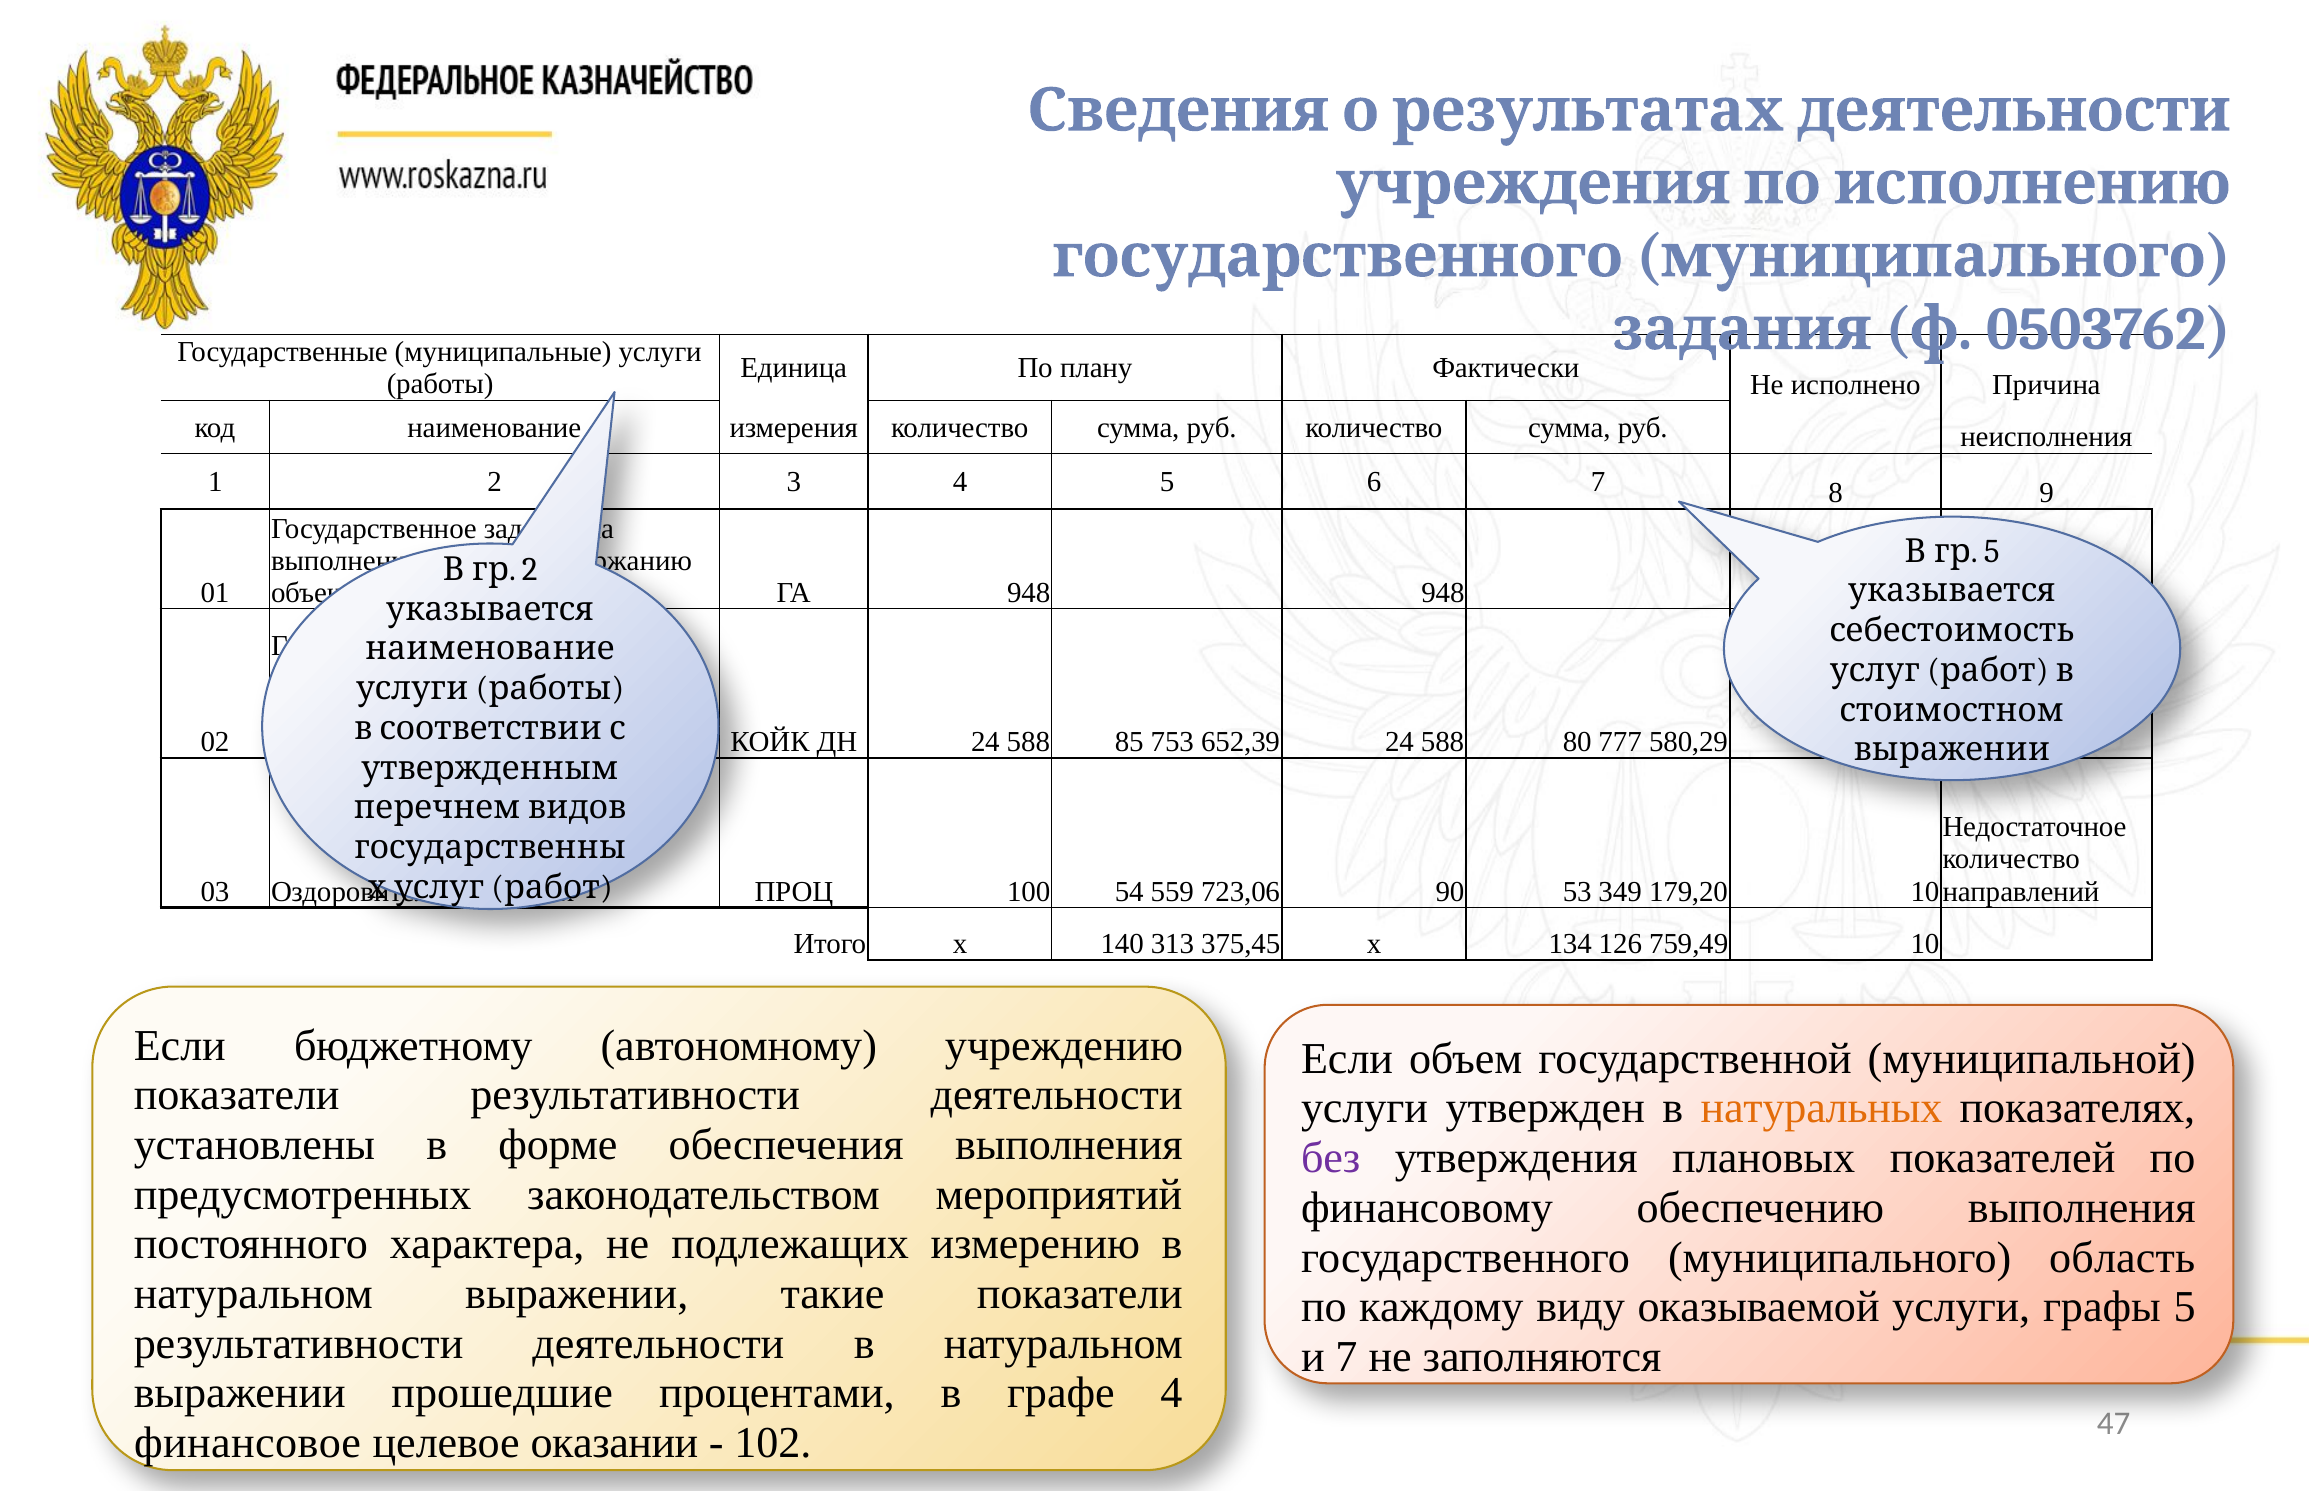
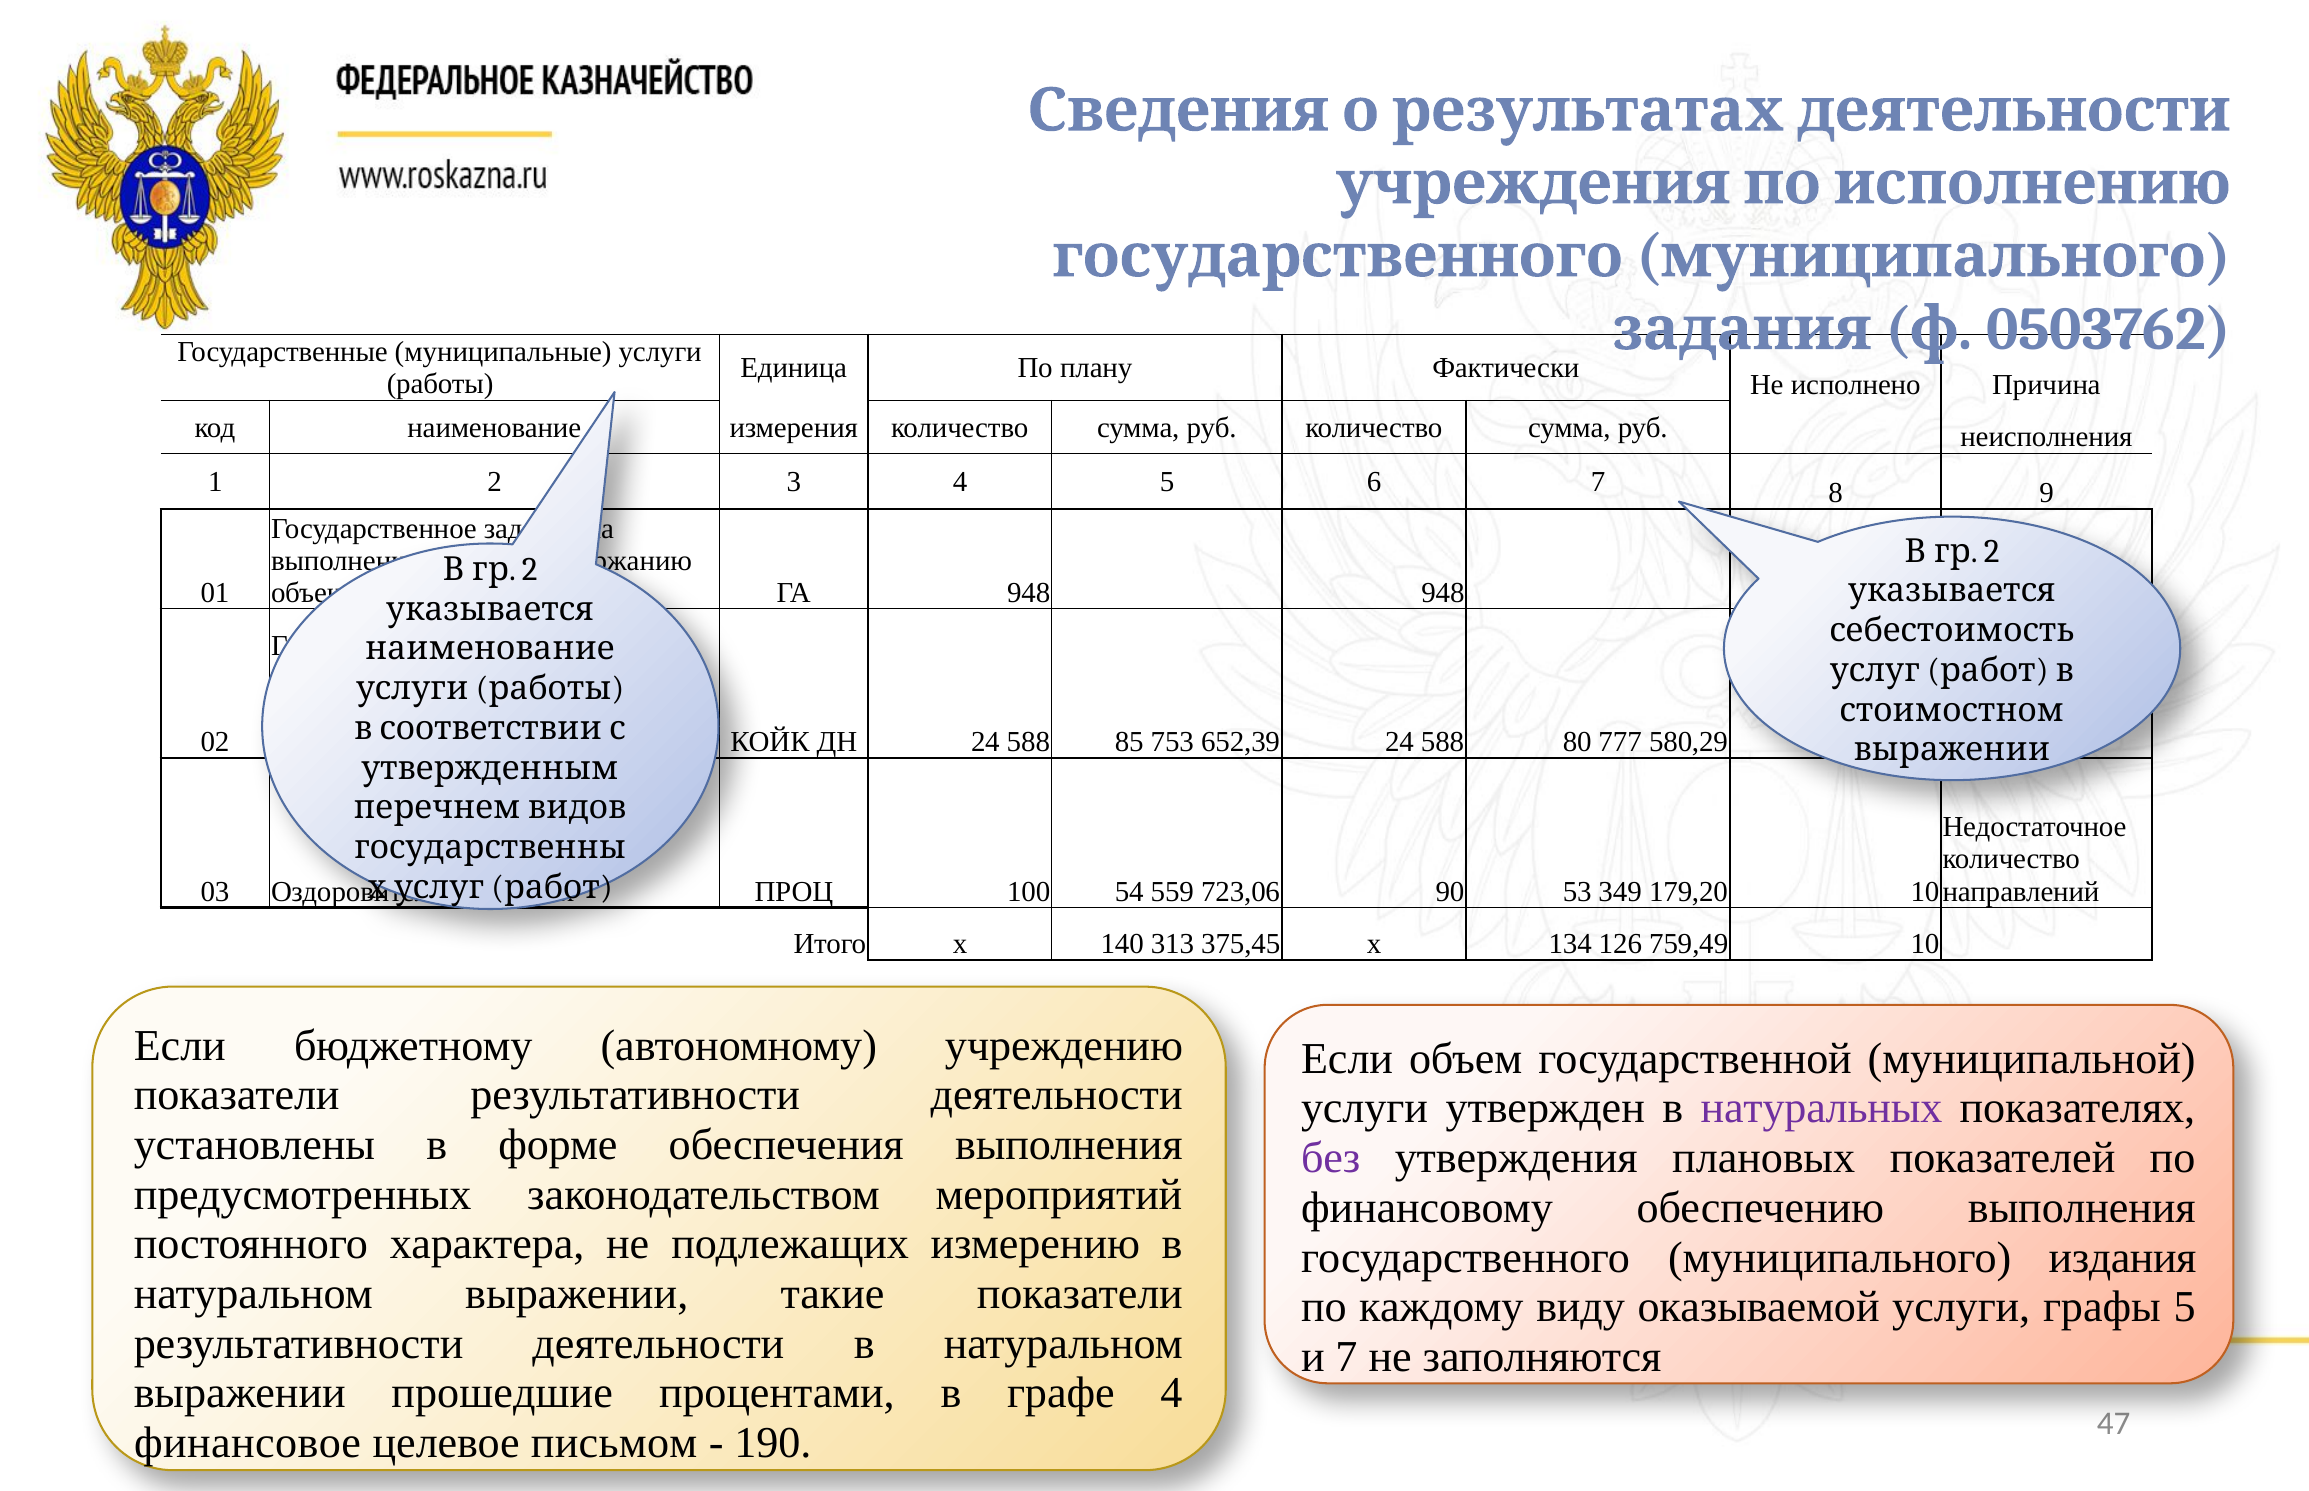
5: 5 -> 2 (1992, 551)
натуральных colour: orange -> purple (1822, 1108)
область: область -> издания (2123, 1257)
оказании: оказании -> письмом (614, 1443)
102: 102 -> 190 (773, 1443)
